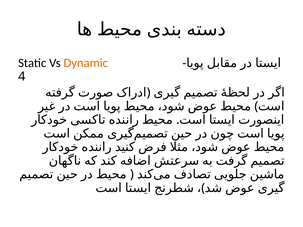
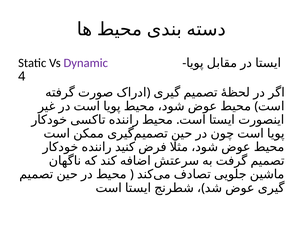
Dynamic colour: orange -> purple (86, 63)
